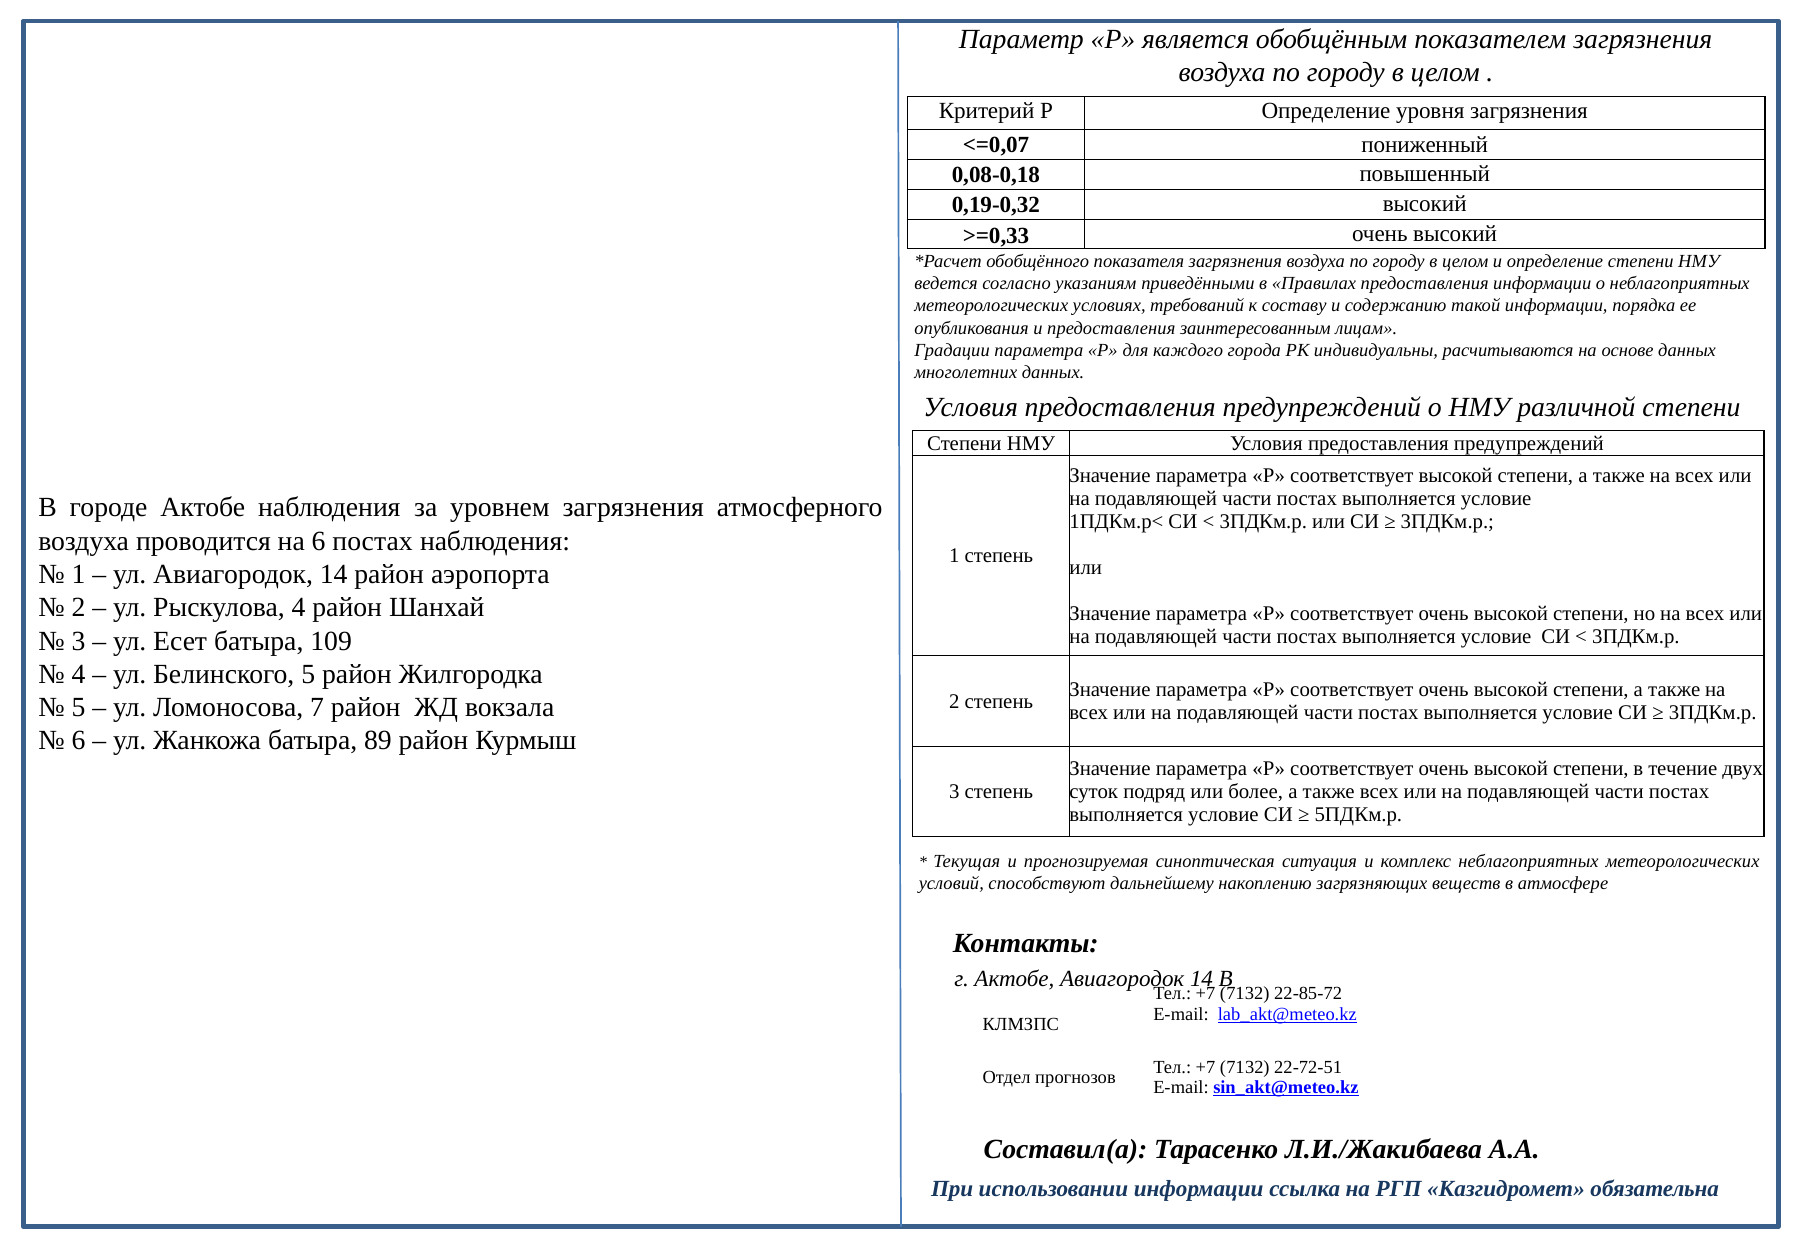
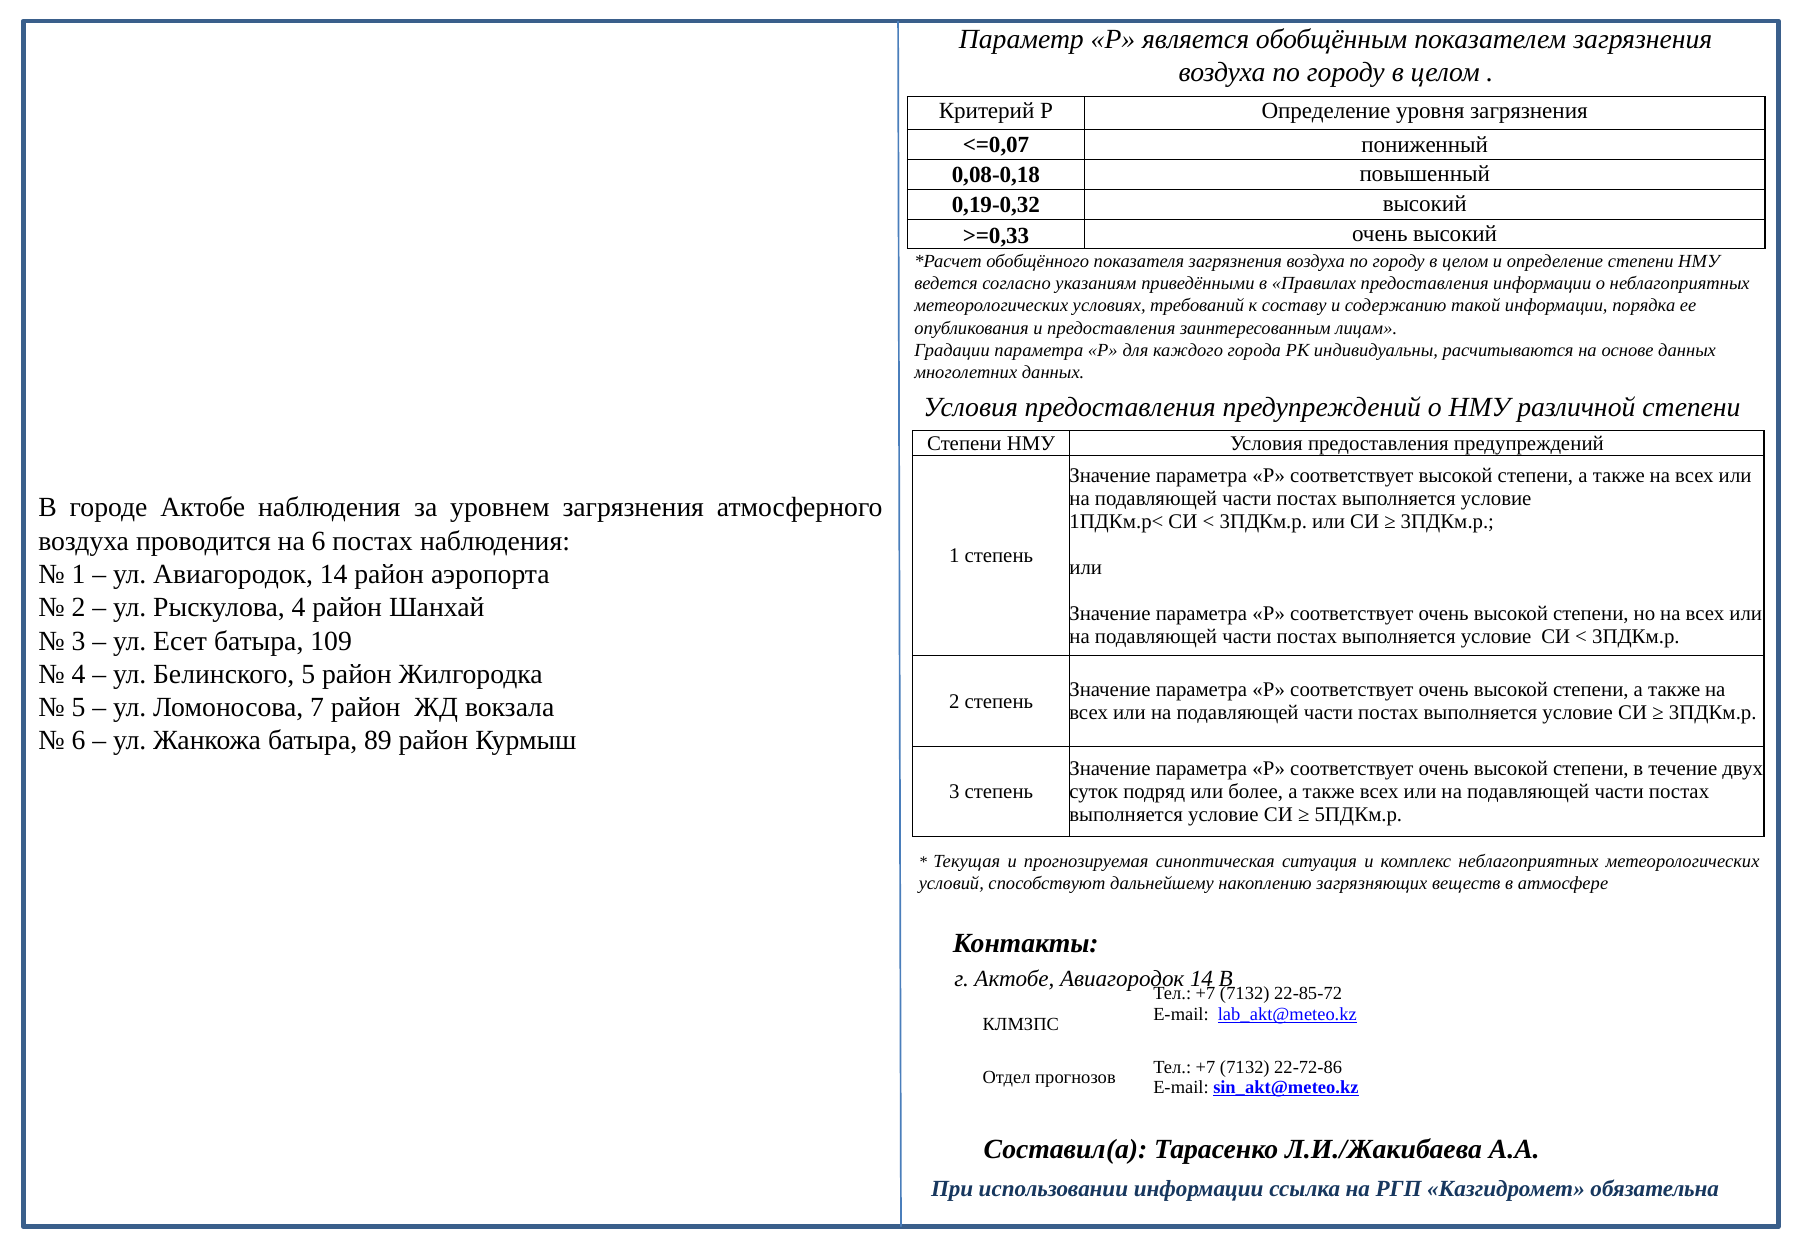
22-72-51: 22-72-51 -> 22-72-86 (1308, 1067)
